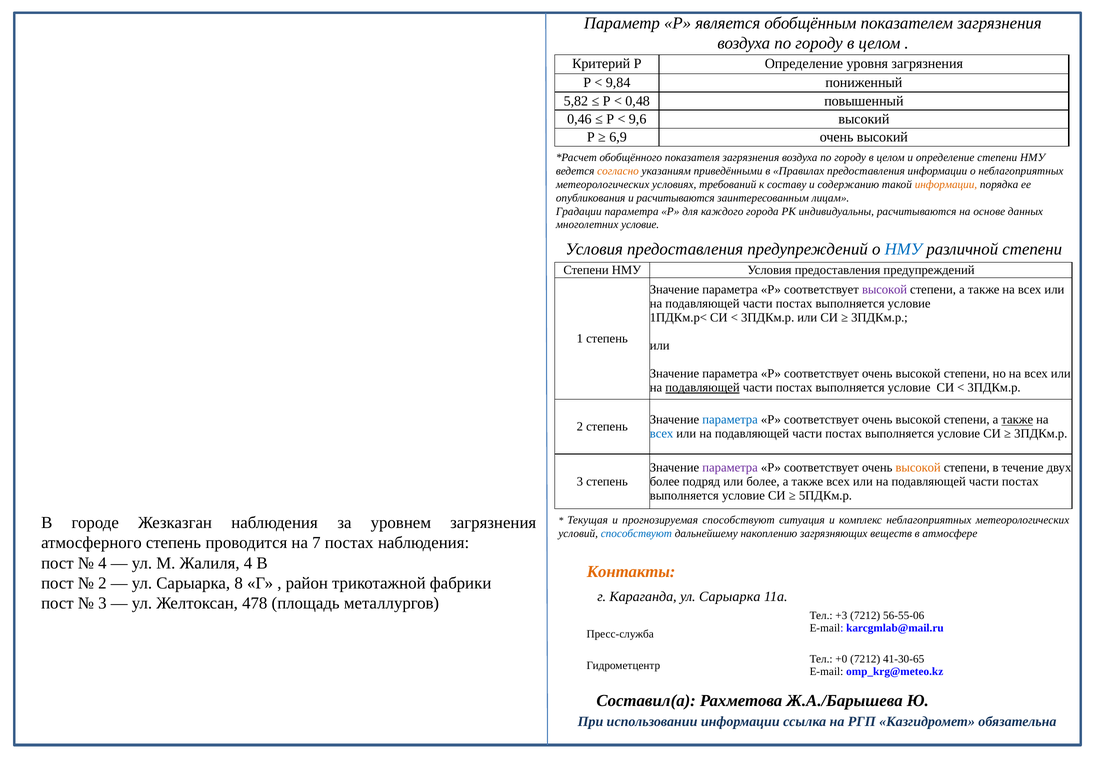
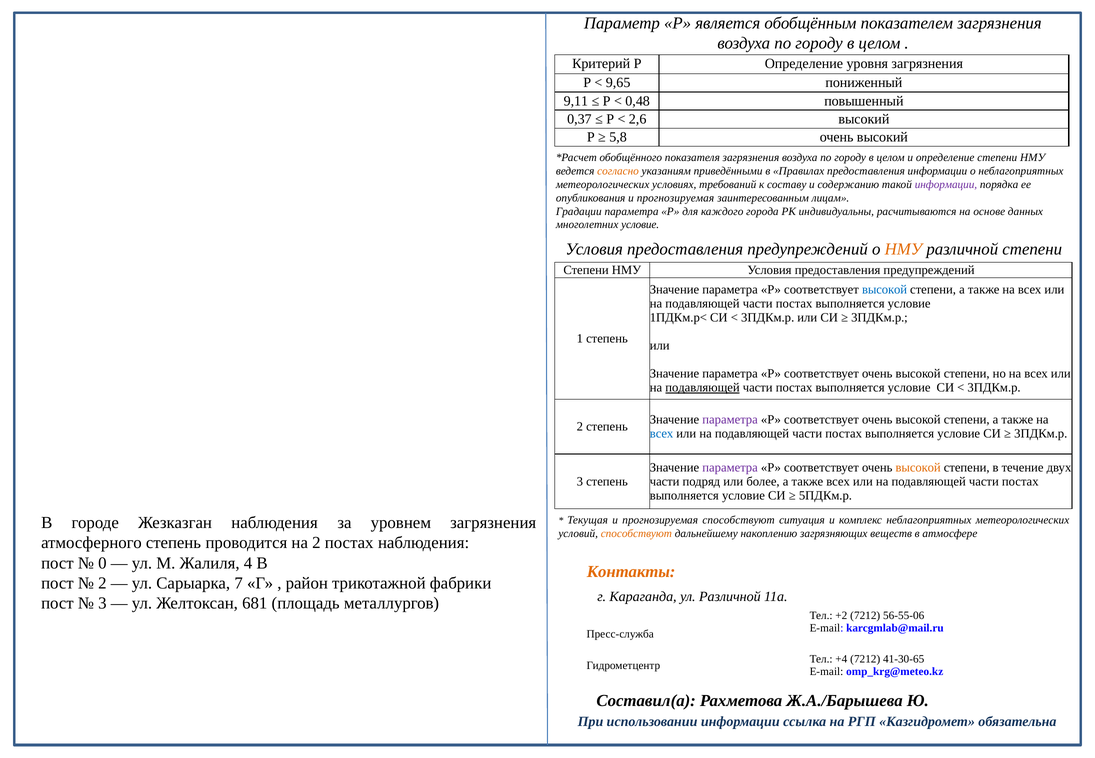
9,84: 9,84 -> 9,65 (618, 83)
5,82: 5,82 -> 9,11 (576, 101)
0,46: 0,46 -> 0,37 (579, 119)
9,6: 9,6 -> 2,6 (638, 119)
6,9: 6,9 -> 5,8 (618, 137)
информации colour: orange -> purple (946, 184)
опубликования и расчитываются: расчитываются -> прогнозируемая (675, 198)
НМУ colour: blue -> orange (903, 249)
высокой colour: purple -> blue (885, 290)
параметра colour: blue -> purple (730, 420)
также underline: present -> none (1017, 420)
более: более -> части (665, 482)
способствуют colour: blue -> orange (636, 534)
на 7: 7 -> 2 (316, 543)
4: 4 -> 0 (102, 563)
8: 8 -> 7 (239, 583)
Караганда ул Сарыарка: Сарыарка -> Различной (730, 596)
478: 478 -> 681 (255, 603)
+3: +3 -> +2 (841, 616)
+0: +0 -> +4 (841, 659)
